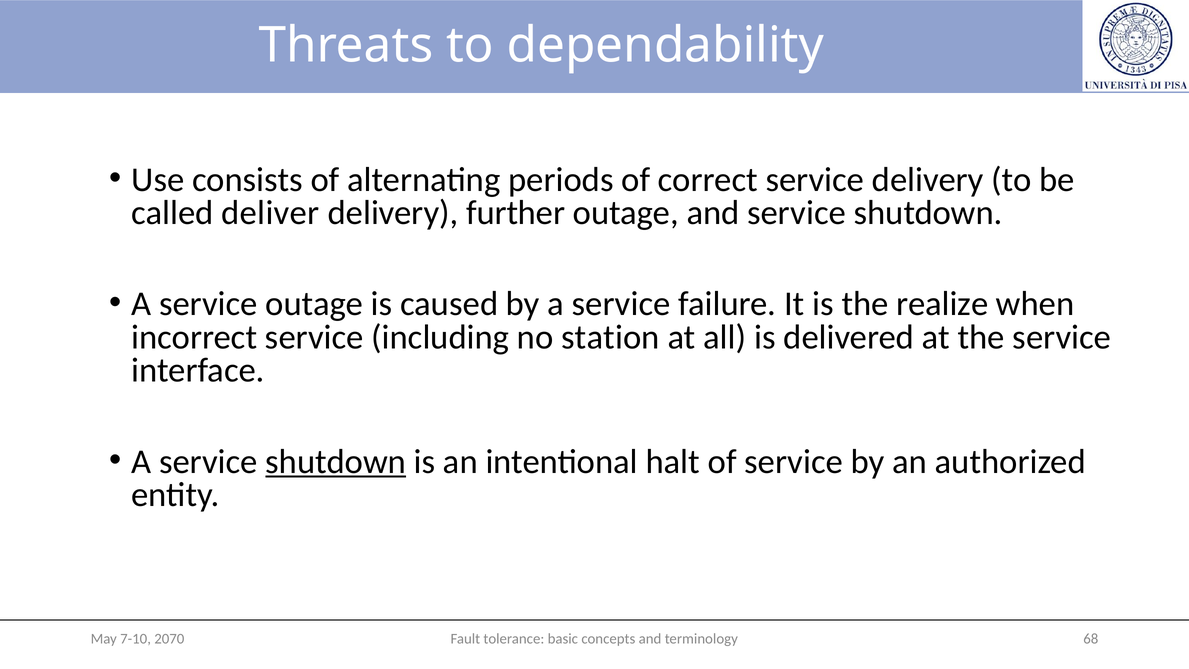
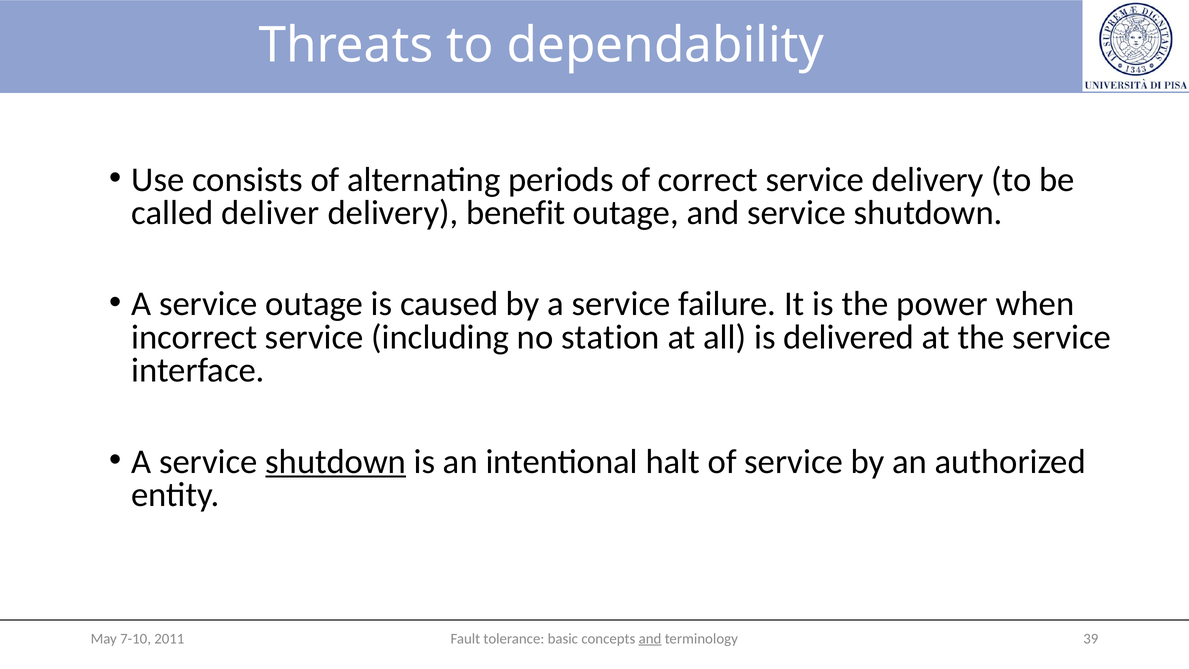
further: further -> benefit (516, 213)
realize: realize -> power (942, 304)
and underline: none -> present (650, 639)
68: 68 -> 39 (1091, 639)
2070: 2070 -> 2011 (169, 639)
